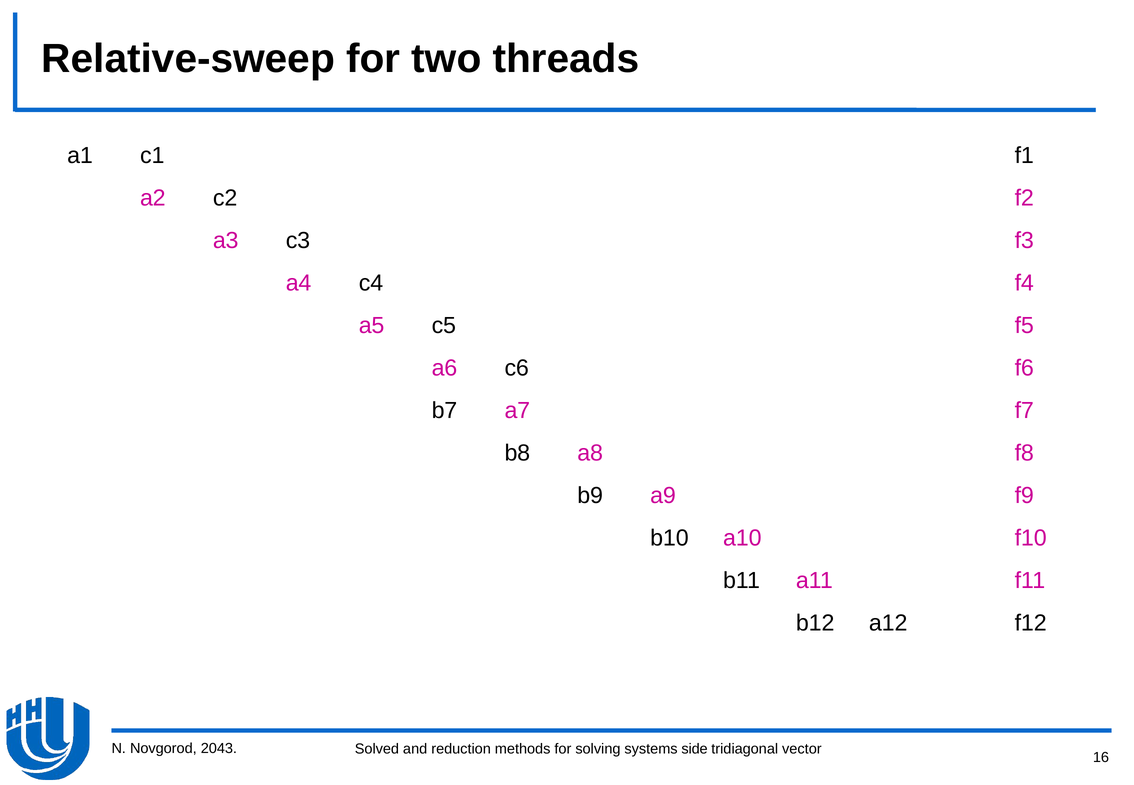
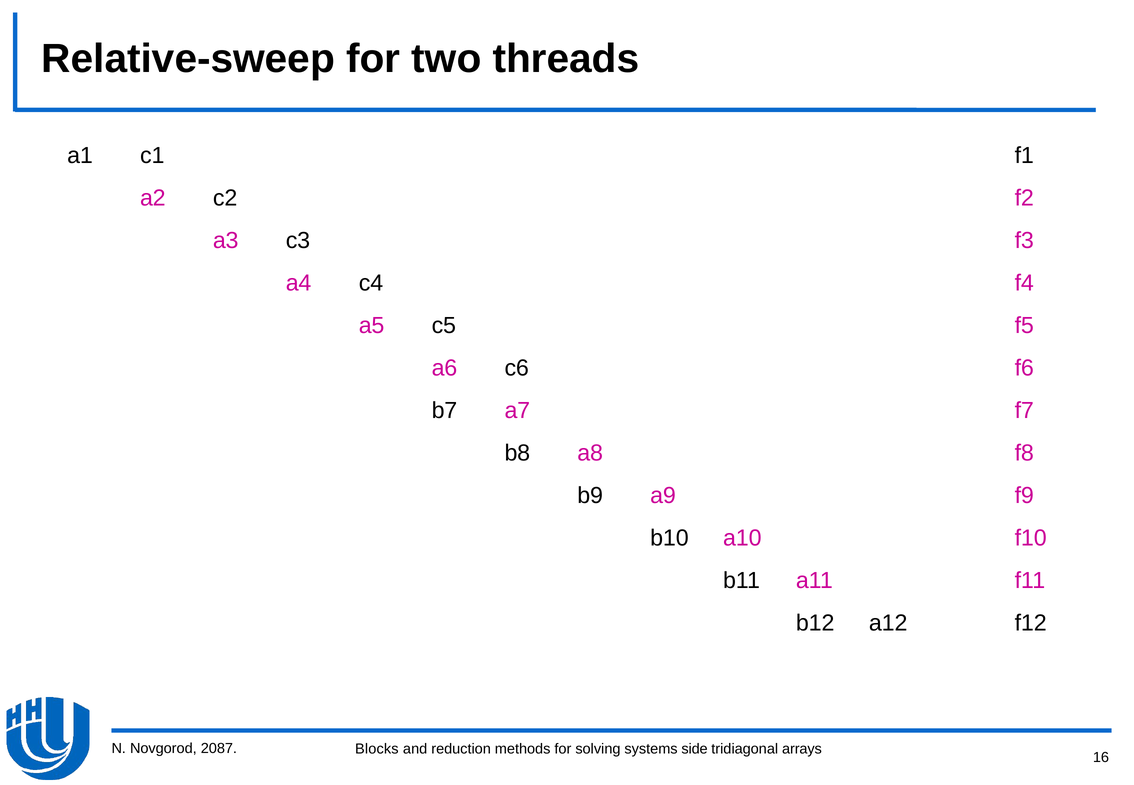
2043: 2043 -> 2087 (219, 749)
Solved: Solved -> Blocks (377, 749)
vector: vector -> arrays (802, 749)
